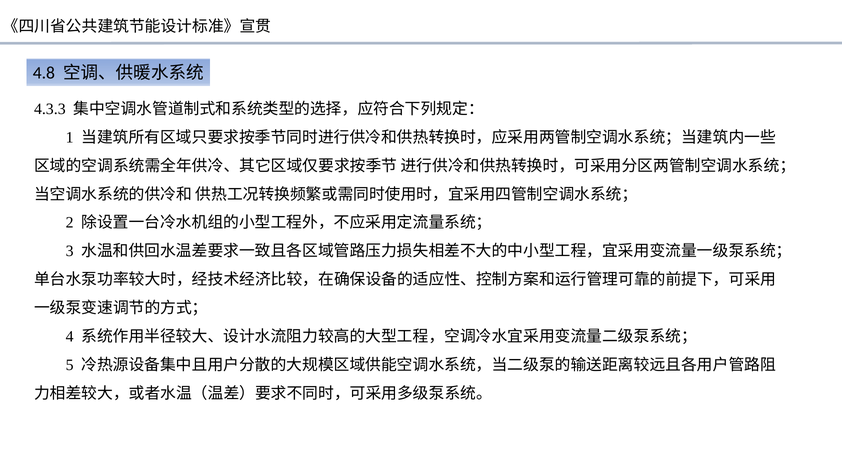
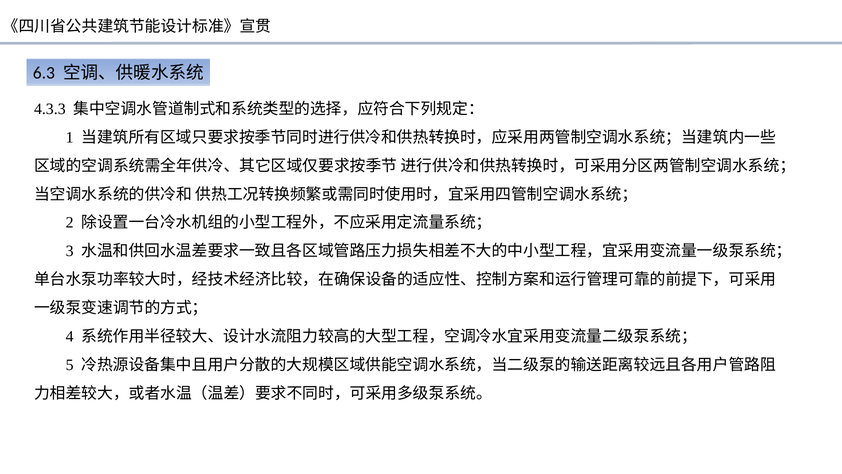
4.8: 4.8 -> 6.3 (44, 73)
